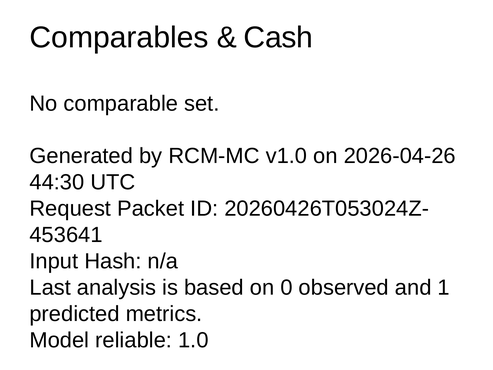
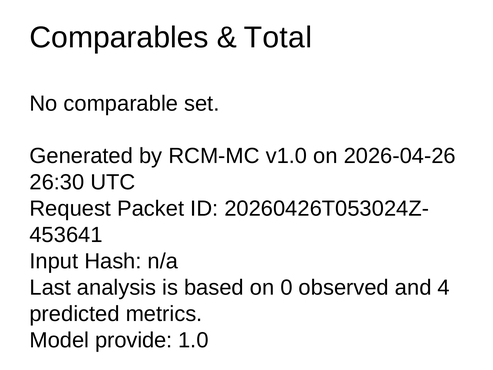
Cash: Cash -> Total (278, 37)
44:30: 44:30 -> 26:30 (57, 182)
1: 1 -> 4 (444, 287)
reliable: reliable -> provide (134, 340)
